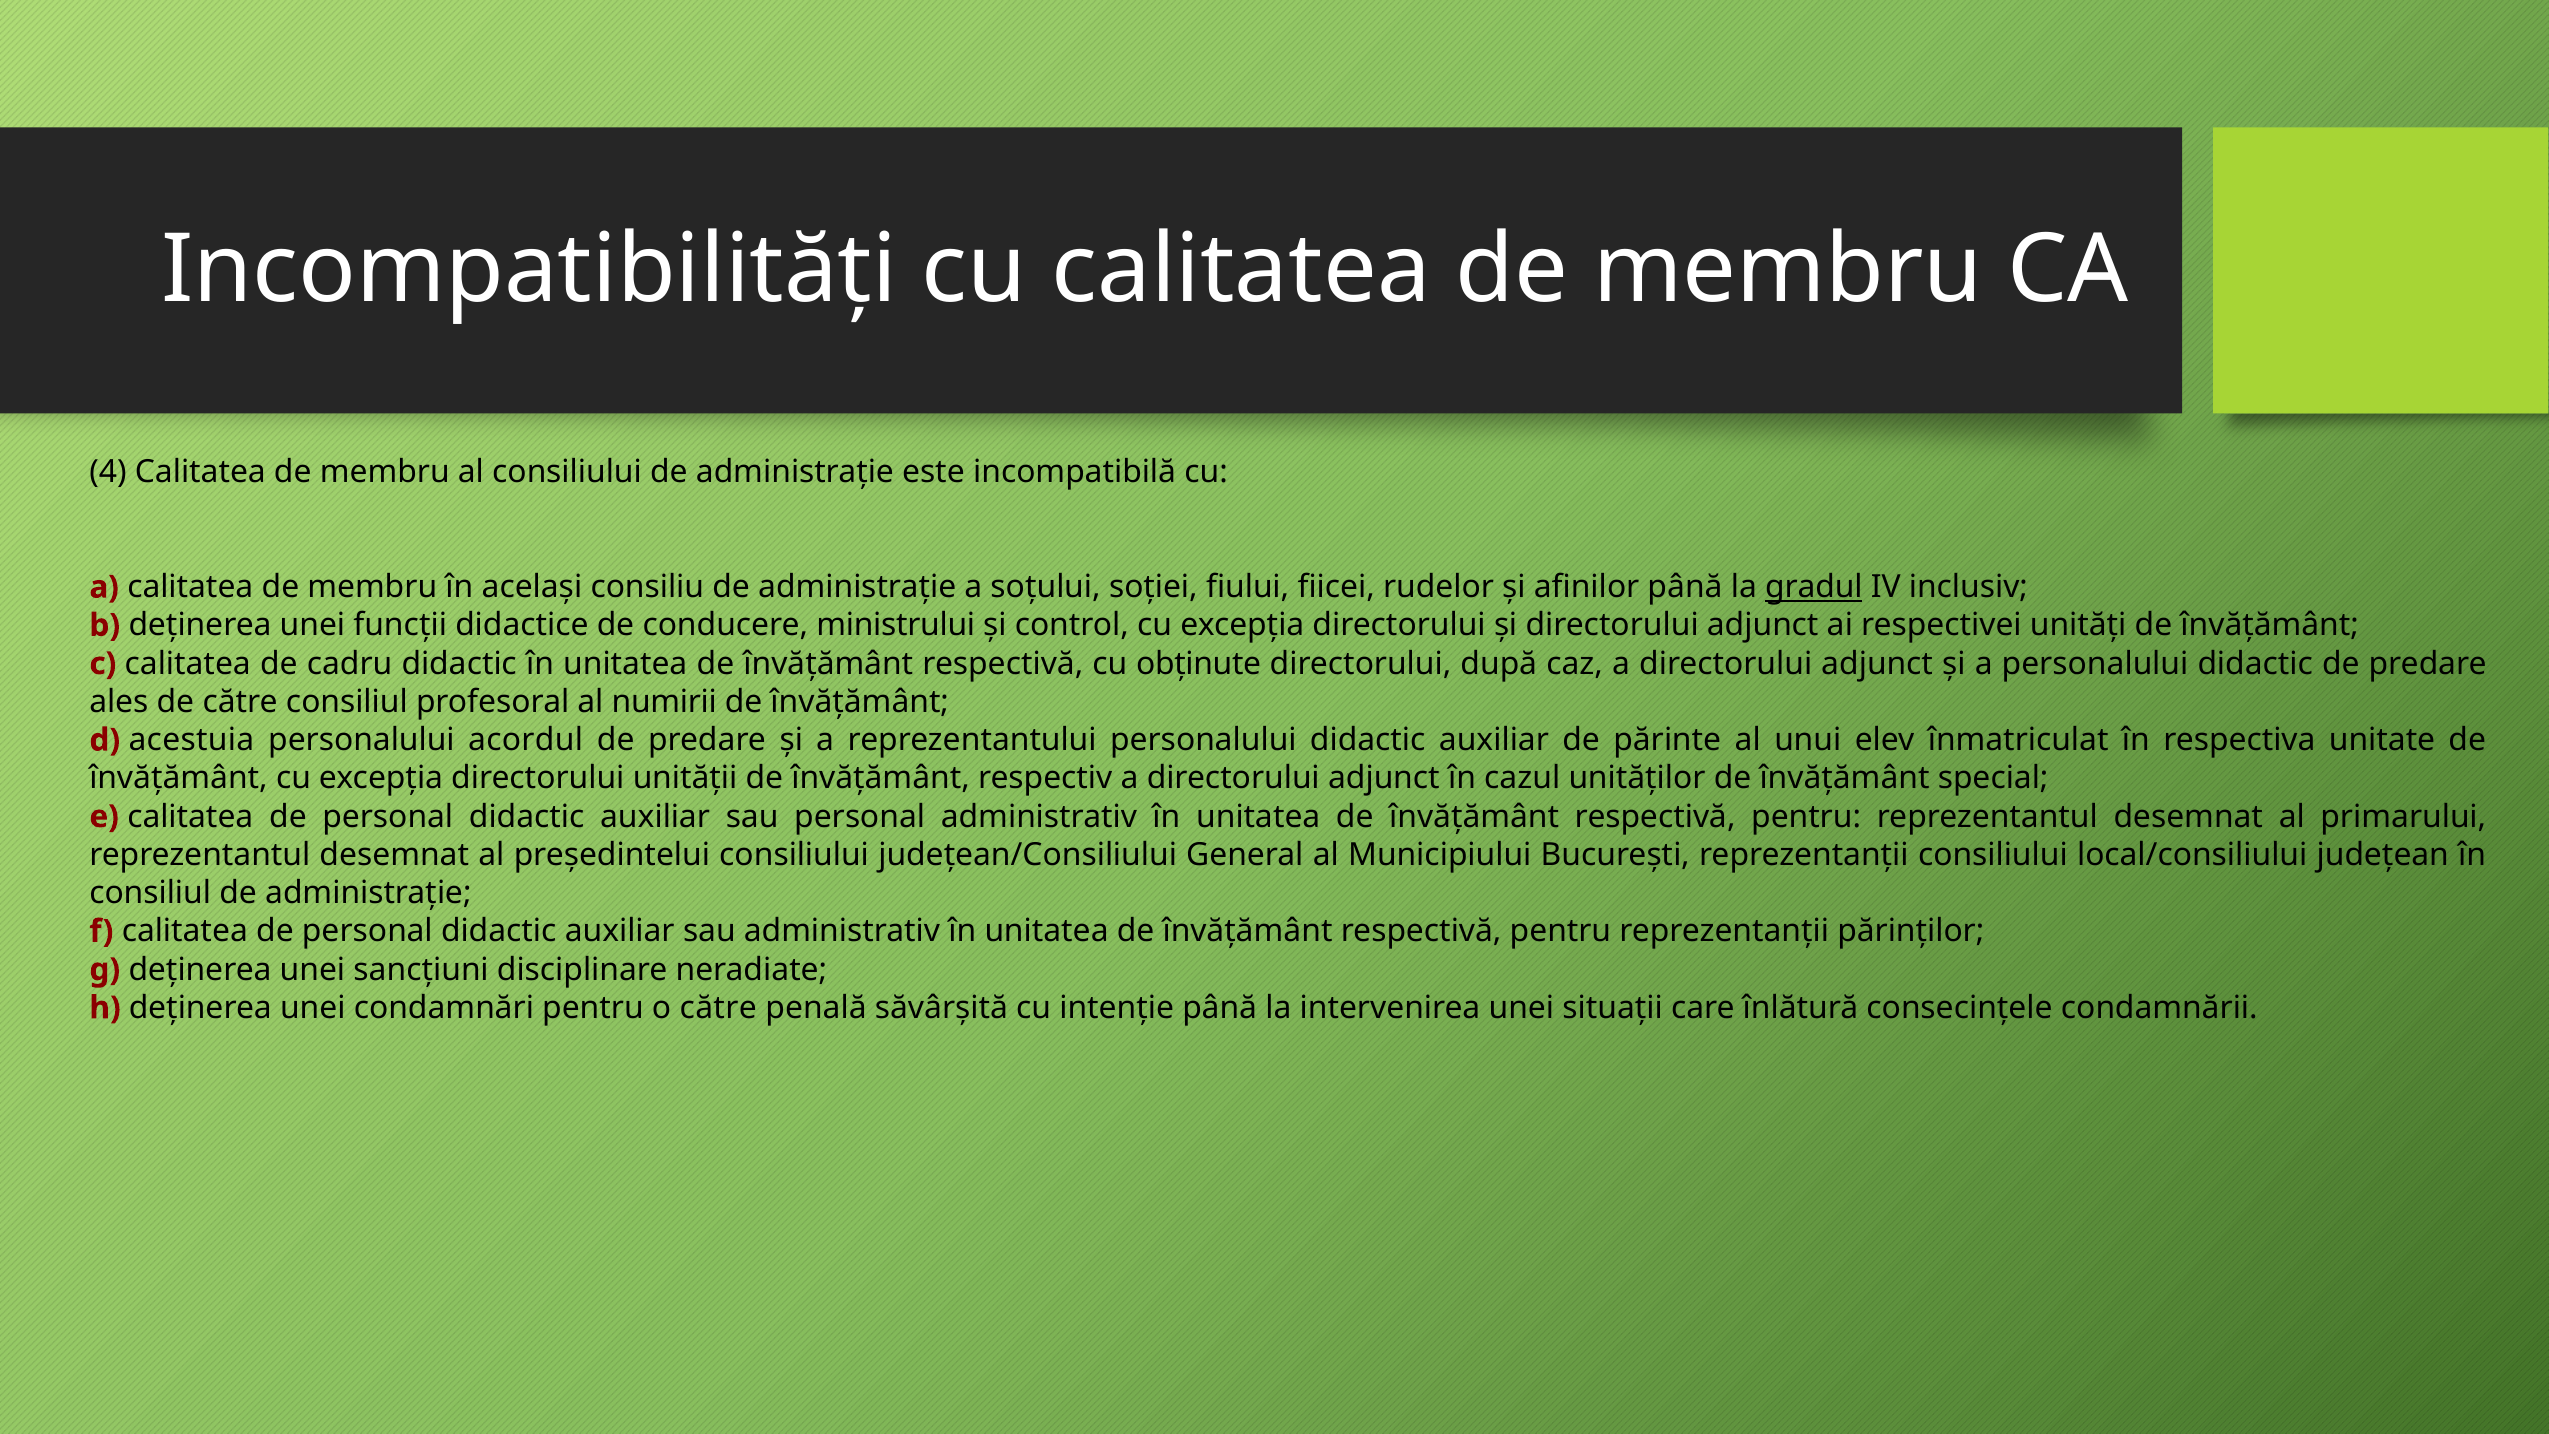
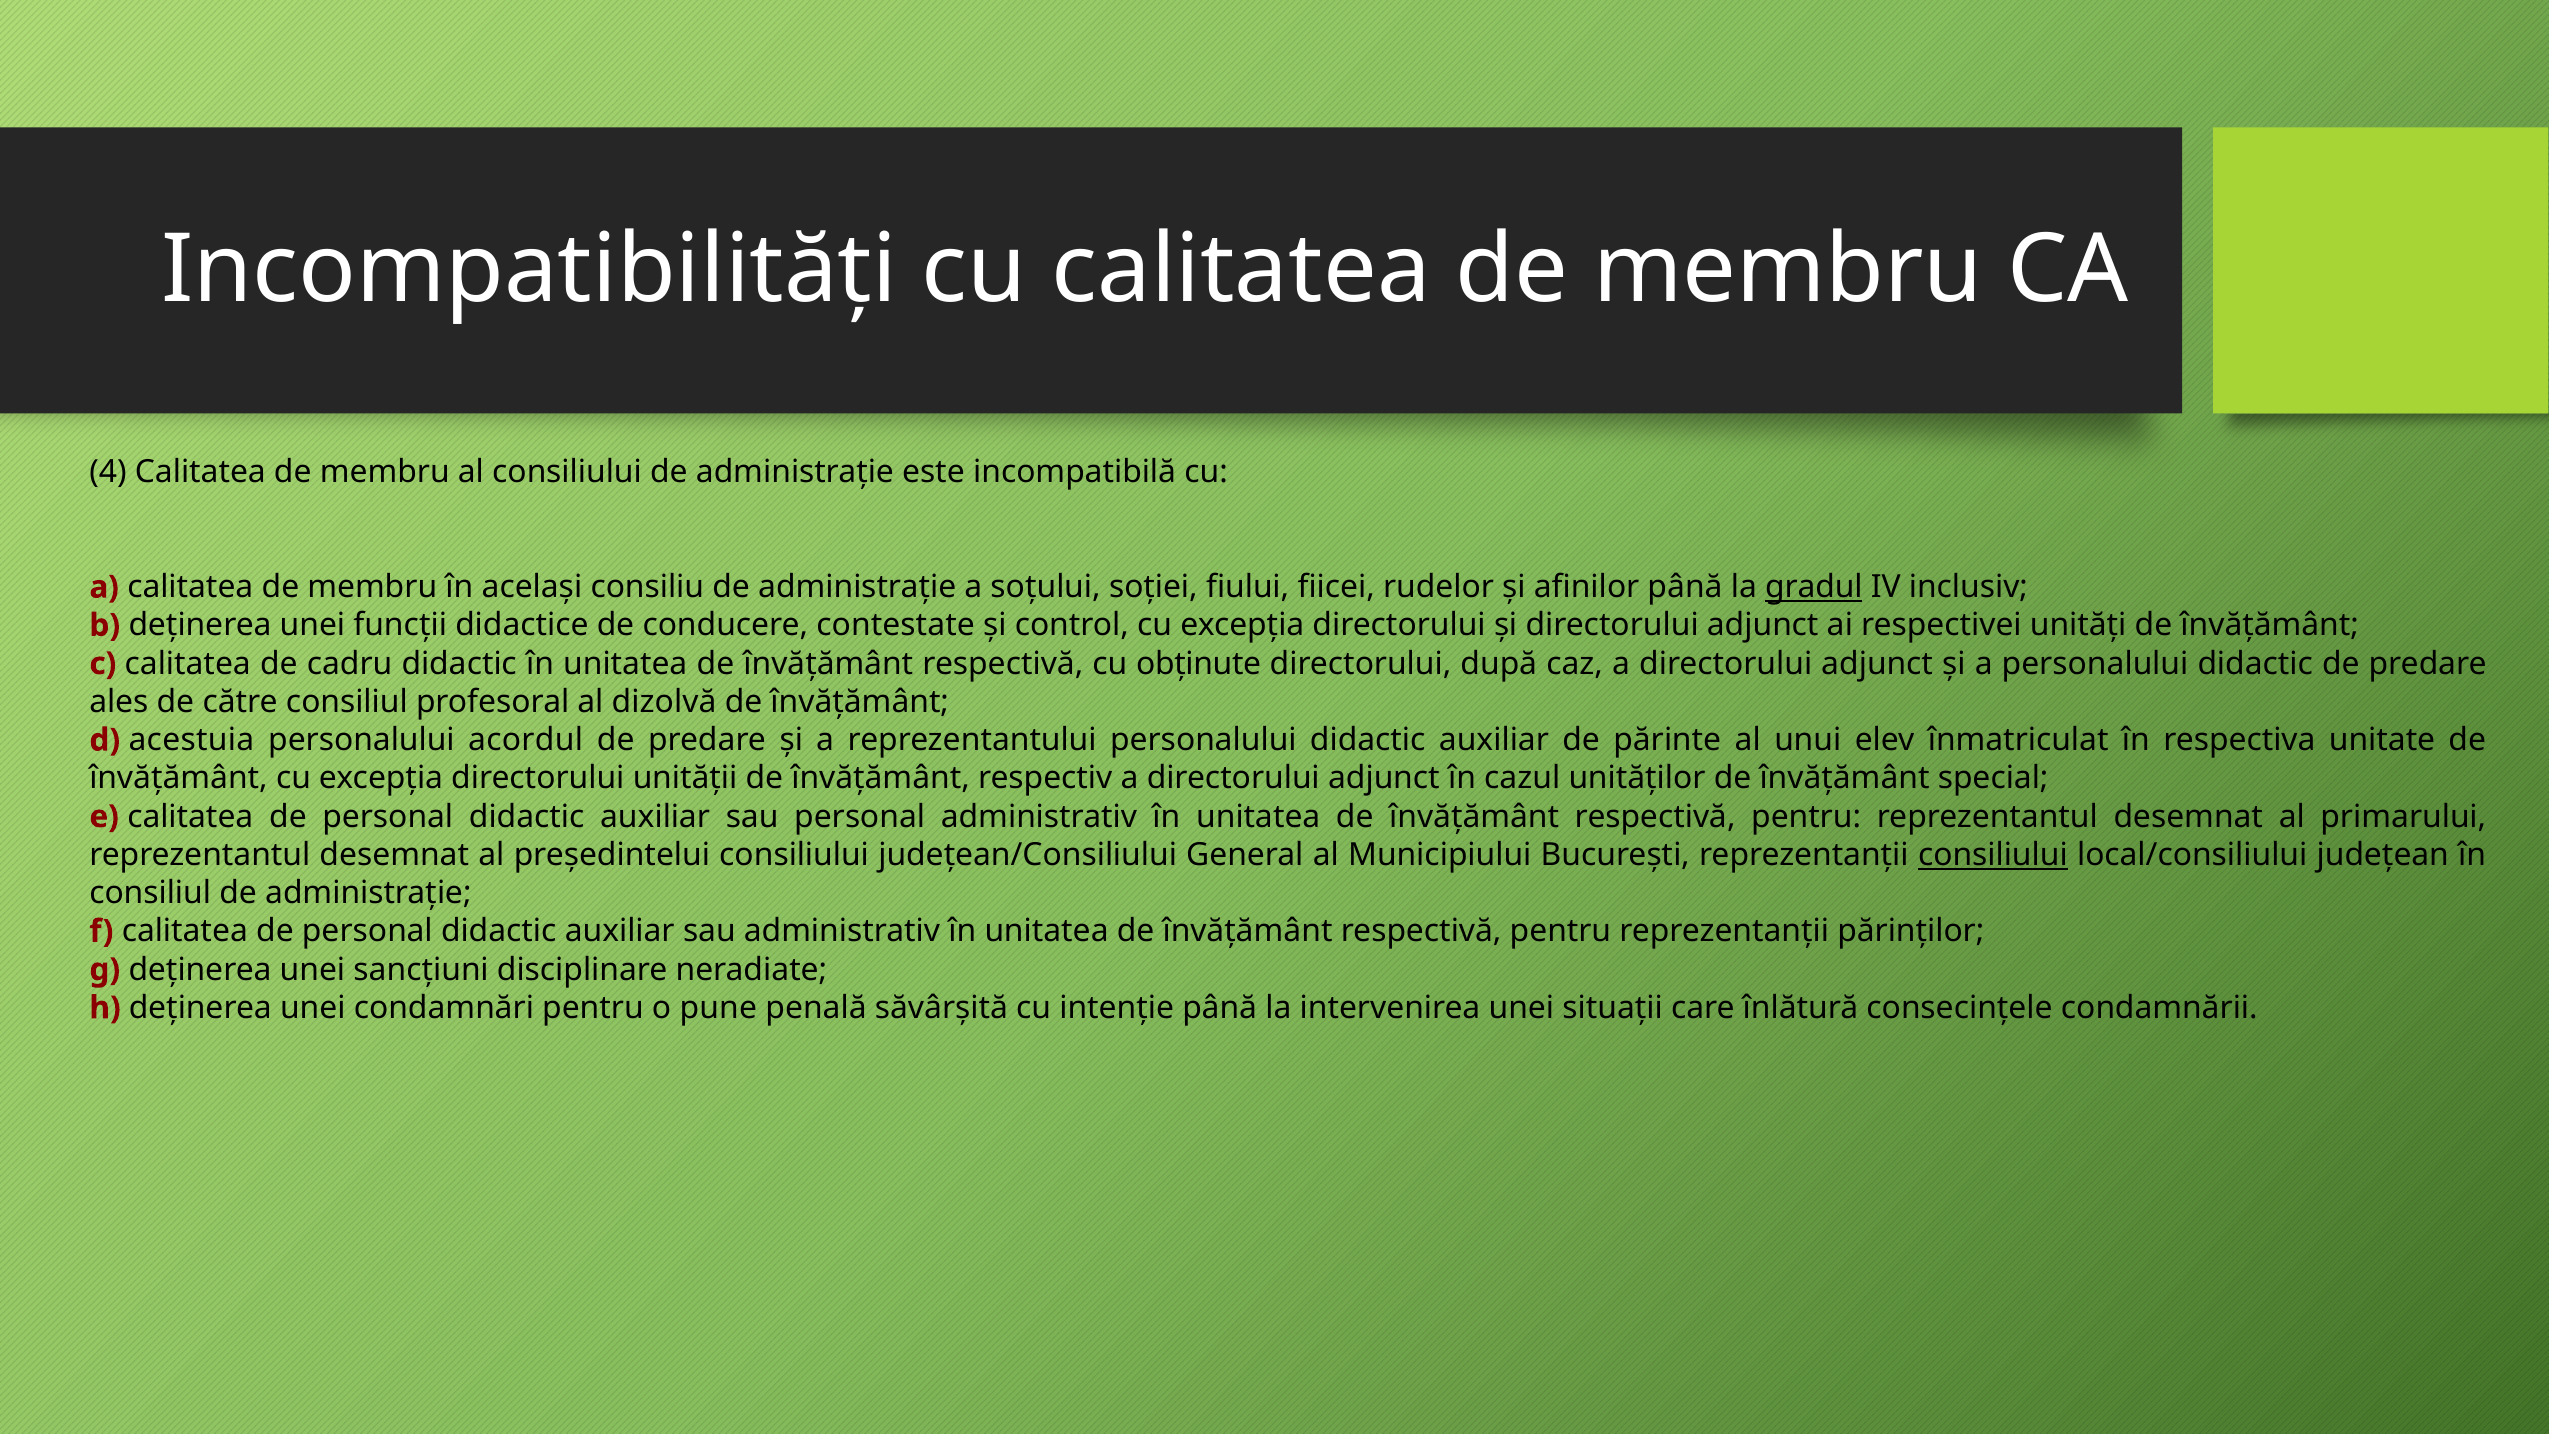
ministrului: ministrului -> contestate (896, 625)
numirii: numirii -> dizolvă (664, 702)
consiliului underline: none -> present (1993, 855)
o către: către -> pune (718, 1008)
